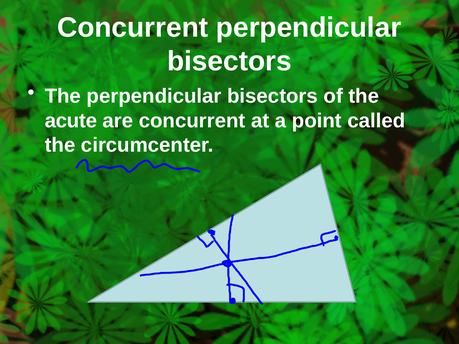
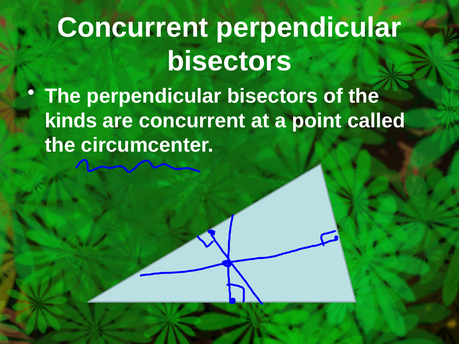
acute: acute -> kinds (71, 121)
